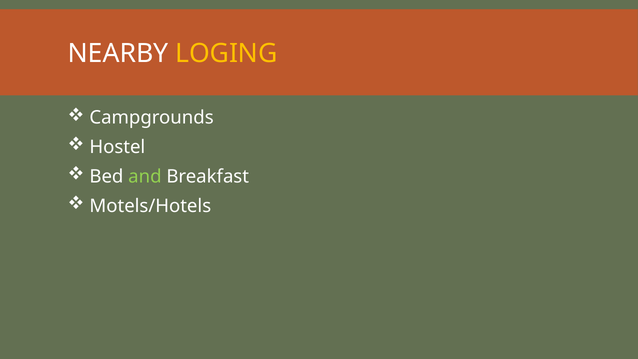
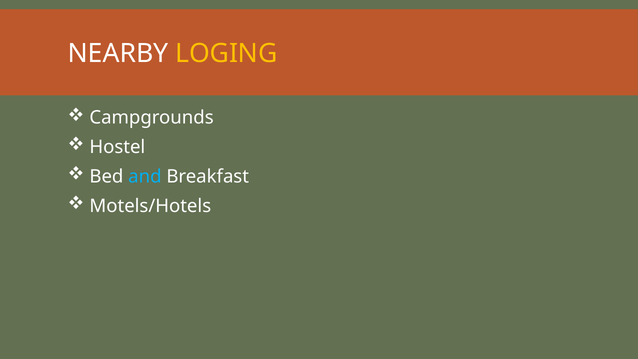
and colour: light green -> light blue (145, 176)
